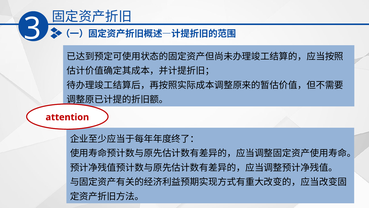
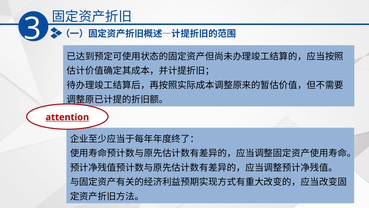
attention underline: none -> present (67, 117)
